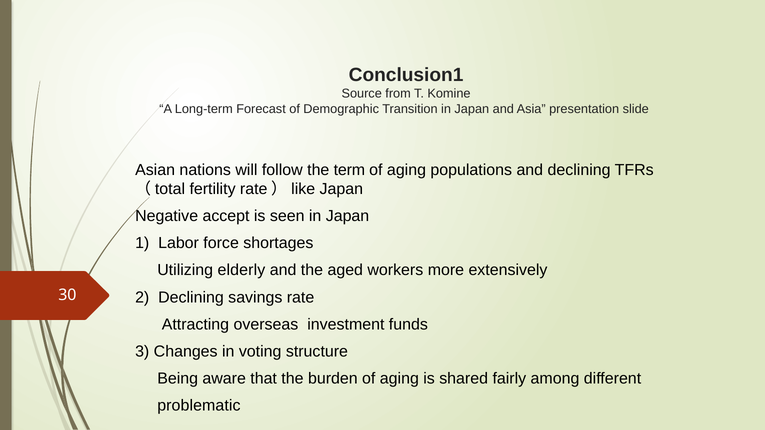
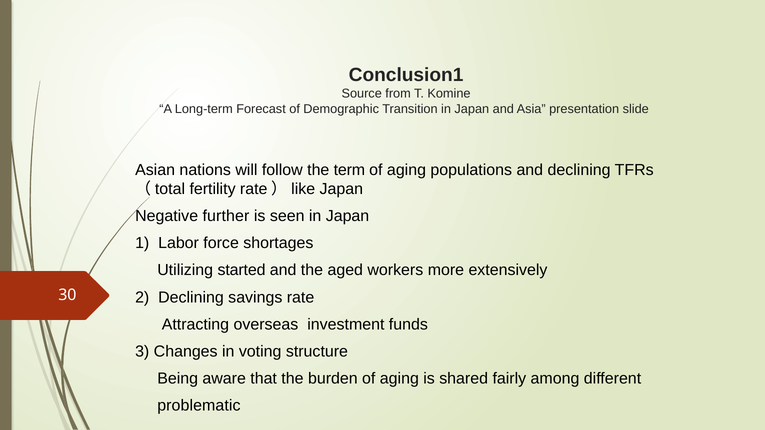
accept: accept -> further (226, 216)
elderly: elderly -> started (242, 271)
